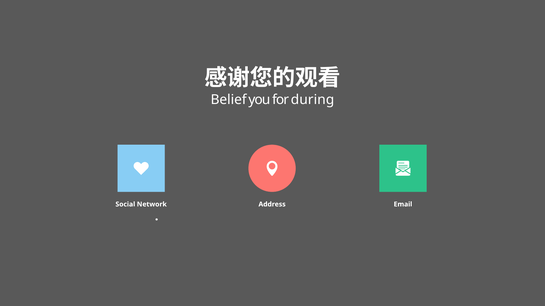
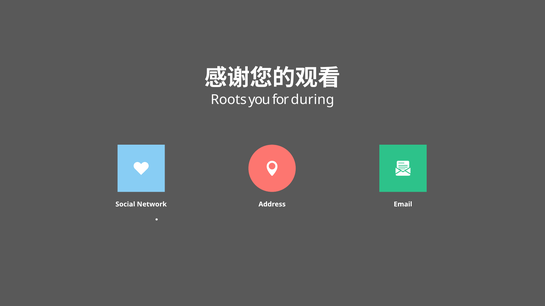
Belief: Belief -> Roots (229, 100)
